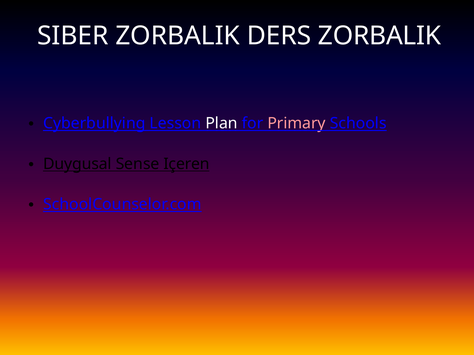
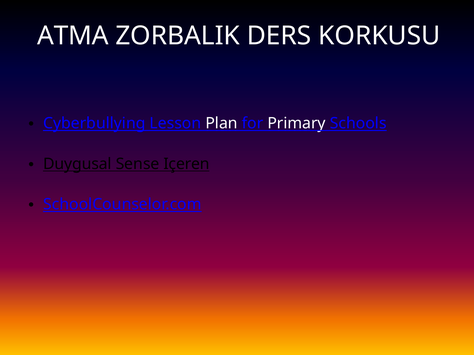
SIBER: SIBER -> ATMA (73, 36)
DERS ZORBALIK: ZORBALIK -> KORKUSU (379, 36)
Primary colour: pink -> white (297, 124)
